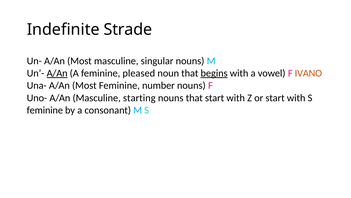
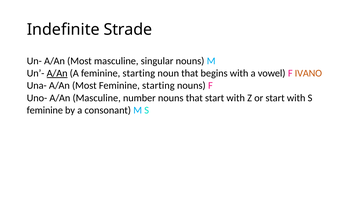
A feminine pleased: pleased -> starting (139, 73)
begins underline: present -> none (214, 73)
Most Feminine number: number -> starting (158, 85)
starting: starting -> number (139, 98)
